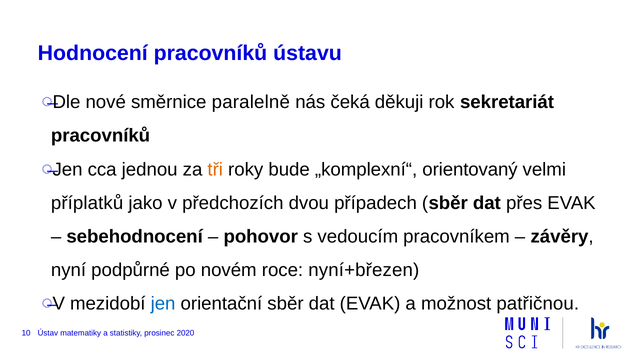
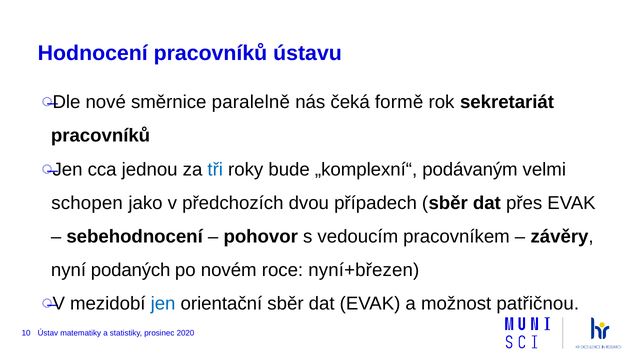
děkuji: děkuji -> formě (399, 102)
tři colour: orange -> blue (215, 170)
orientovaný: orientovaný -> podávaným (470, 170)
příplatků: příplatků -> schopen (87, 203)
podpůrné: podpůrné -> podaných (131, 270)
